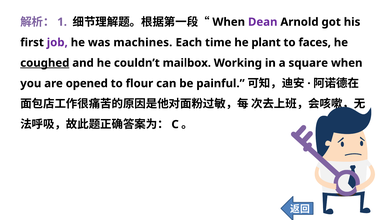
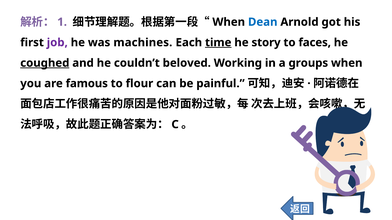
Dean colour: purple -> blue (263, 22)
time underline: none -> present (218, 43)
plant: plant -> story (266, 43)
mailbox: mailbox -> beloved (187, 63)
square: square -> groups (308, 63)
opened: opened -> famous (87, 84)
